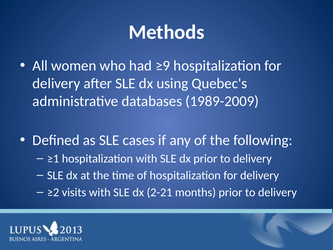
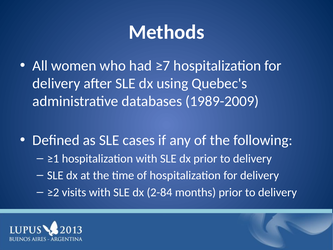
≥9: ≥9 -> ≥7 (163, 66)
2-21: 2-21 -> 2-84 (160, 192)
